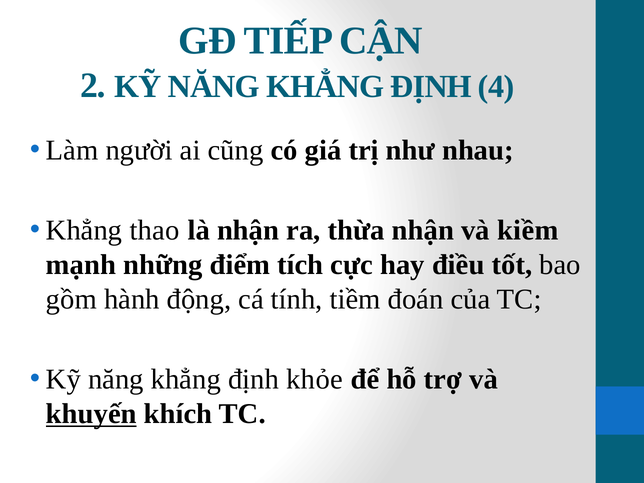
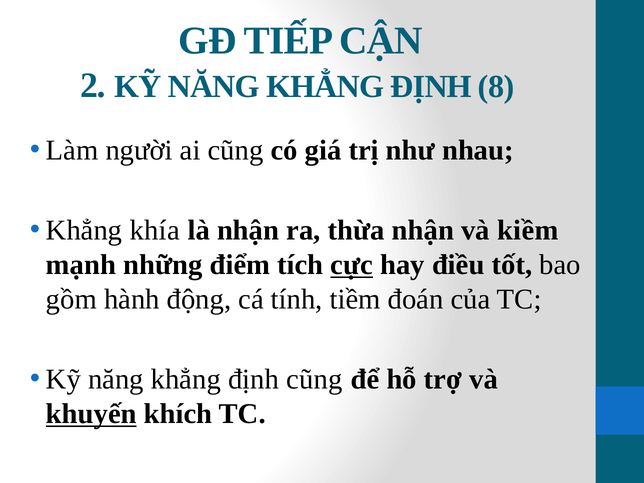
4: 4 -> 8 (496, 87)
thao: thao -> khía (155, 230)
cực underline: none -> present (352, 265)
định khỏe: khỏe -> cũng (315, 379)
